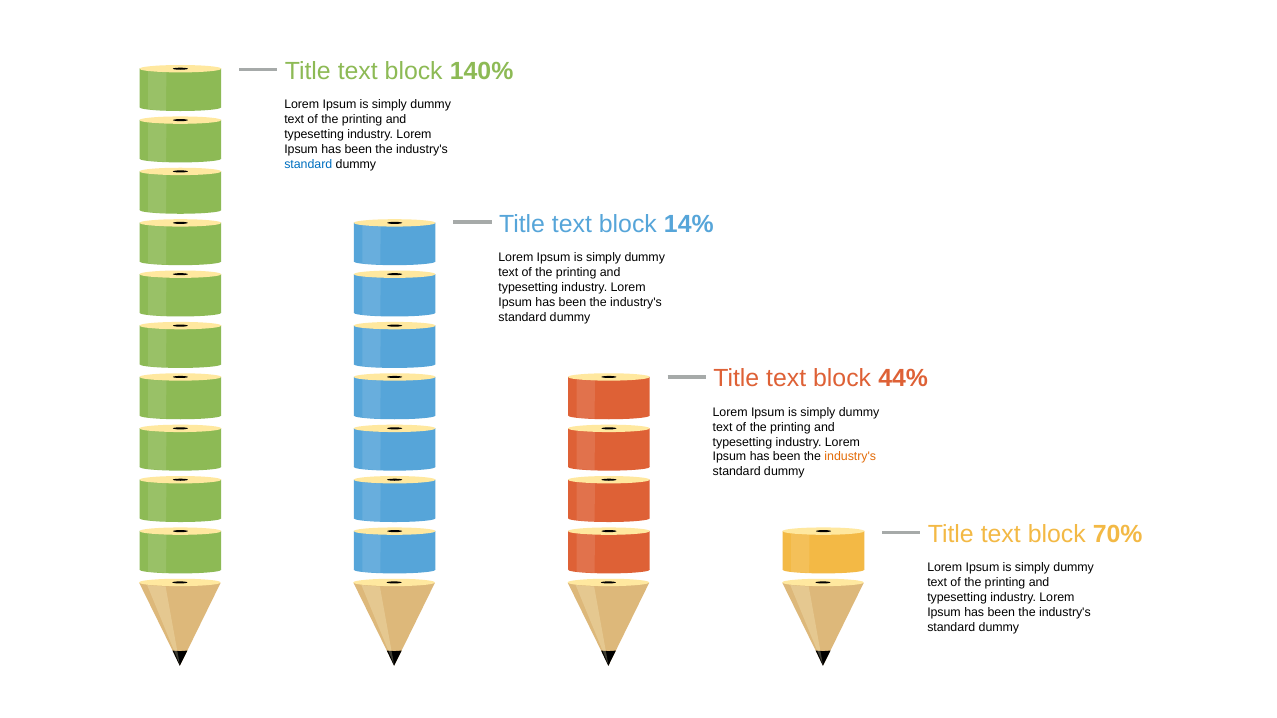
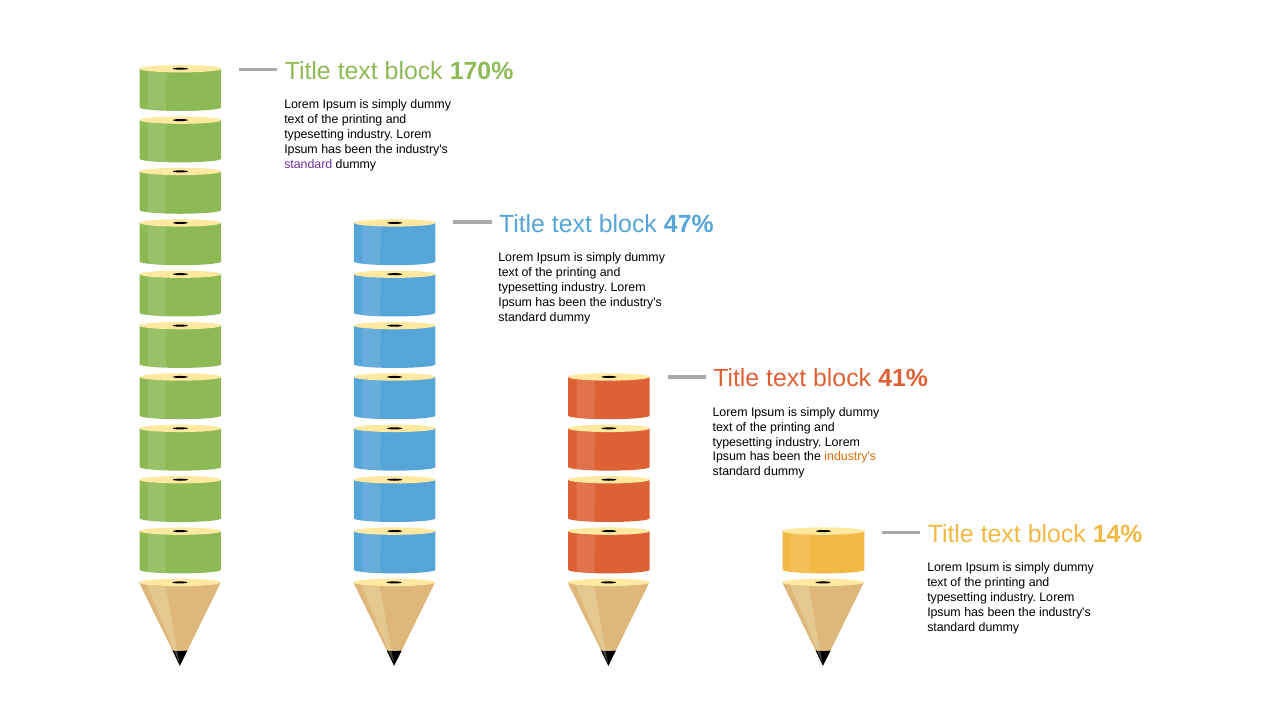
140%: 140% -> 170% (482, 71)
standard colour: blue -> purple (308, 164)
14%: 14% -> 47% (689, 224)
44%: 44% -> 41% (903, 379)
70%: 70% -> 14% (1118, 535)
